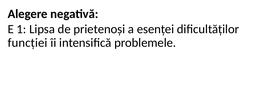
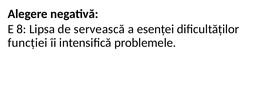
1: 1 -> 8 (21, 29)
prietenoși: prietenoși -> servească (99, 29)
